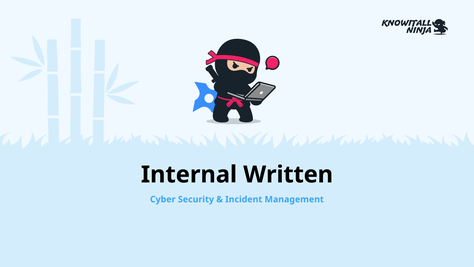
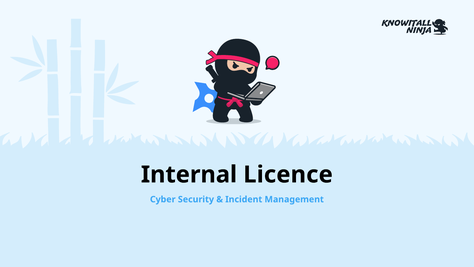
Written: Written -> Licence (288, 174)
